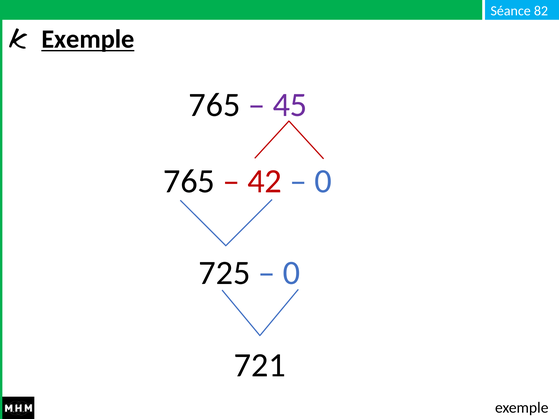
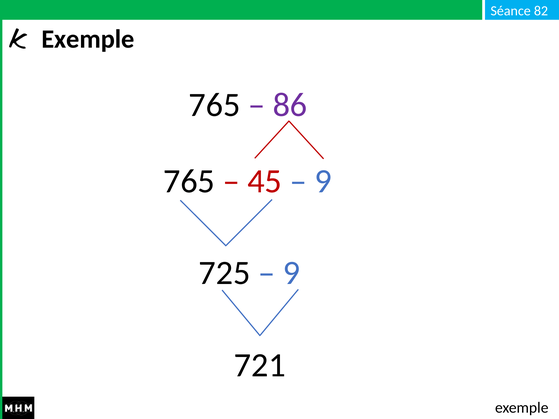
Exemple underline: present -> none (88, 39)
45: 45 -> 86 (290, 105)
42: 42 -> 45 (265, 181)
0: 0 -> 9 (323, 181)
0: 0 -> 9 (291, 273)
